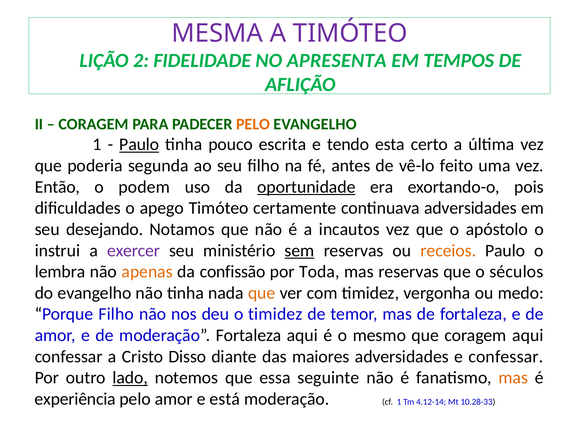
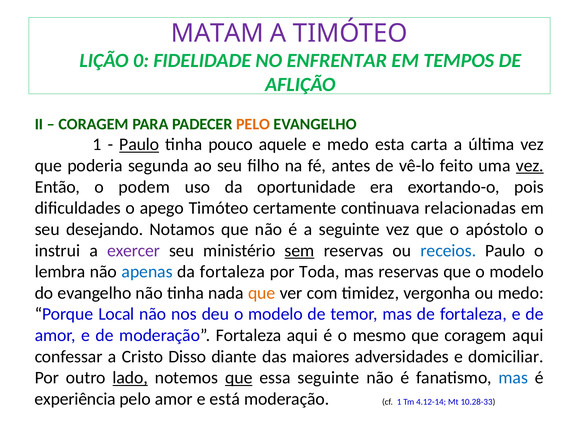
MESMA: MESMA -> MATAM (217, 33)
2: 2 -> 0 (141, 60)
APRESENTA: APRESENTA -> ENFRENTAR (337, 60)
escrita: escrita -> aquele (283, 145)
e tendo: tendo -> medo (348, 145)
certo: certo -> carta (429, 145)
vez underline: none -> present (530, 166)
oportunidade underline: present -> none (306, 187)
continuava adversidades: adversidades -> relacionadas (470, 208)
a incautos: incautos -> seguinte (349, 229)
receios colour: orange -> blue (448, 251)
apenas colour: orange -> blue (147, 272)
da confissão: confissão -> fortaleza (232, 272)
que o séculos: séculos -> modelo (517, 272)
Porque Filho: Filho -> Local (116, 314)
deu o timidez: timidez -> modelo (275, 314)
e confessar: confessar -> domiciliar (506, 357)
que underline: none -> present (239, 378)
mas colour: orange -> blue (513, 378)
